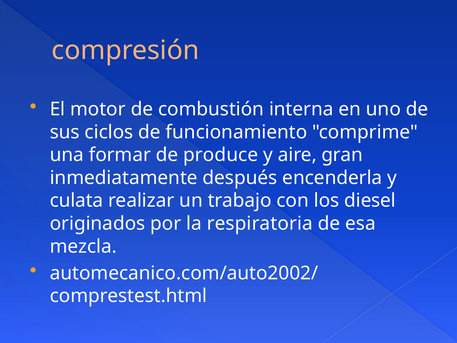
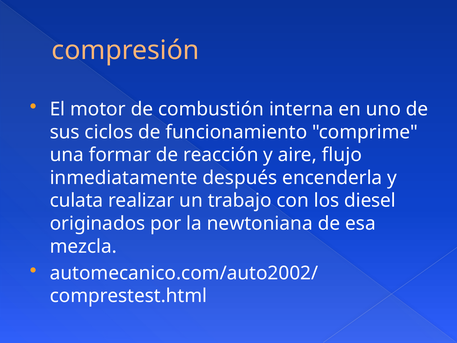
produce: produce -> reacción (221, 155)
gran: gran -> flujo (342, 155)
respiratoria: respiratoria -> newtoniana (260, 223)
